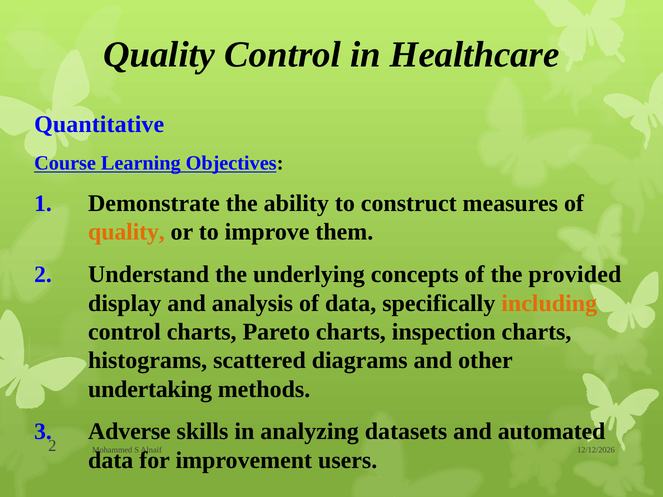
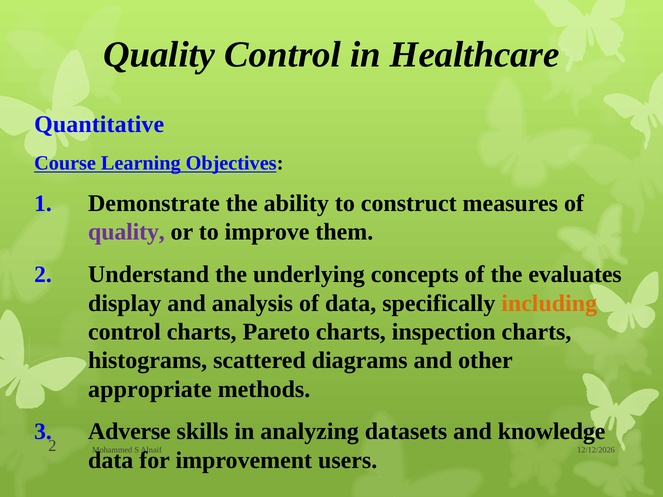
quality colour: orange -> purple (126, 232)
provided: provided -> evaluates (575, 275)
undertaking: undertaking -> appropriate (150, 389)
automated: automated -> knowledge (552, 432)
